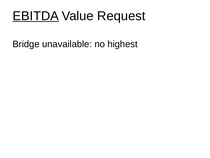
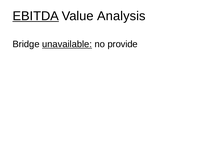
Request: Request -> Analysis (121, 16)
unavailable underline: none -> present (67, 44)
highest: highest -> provide (123, 44)
